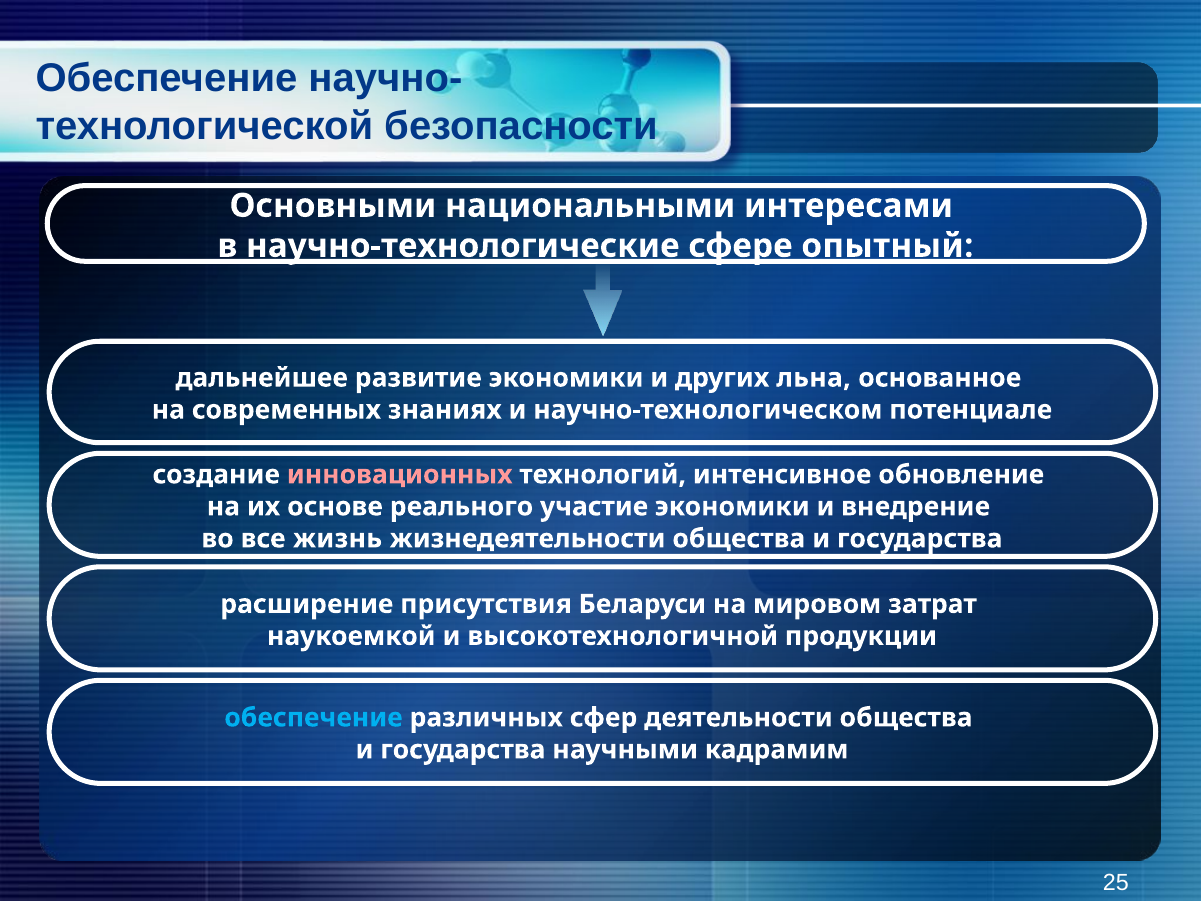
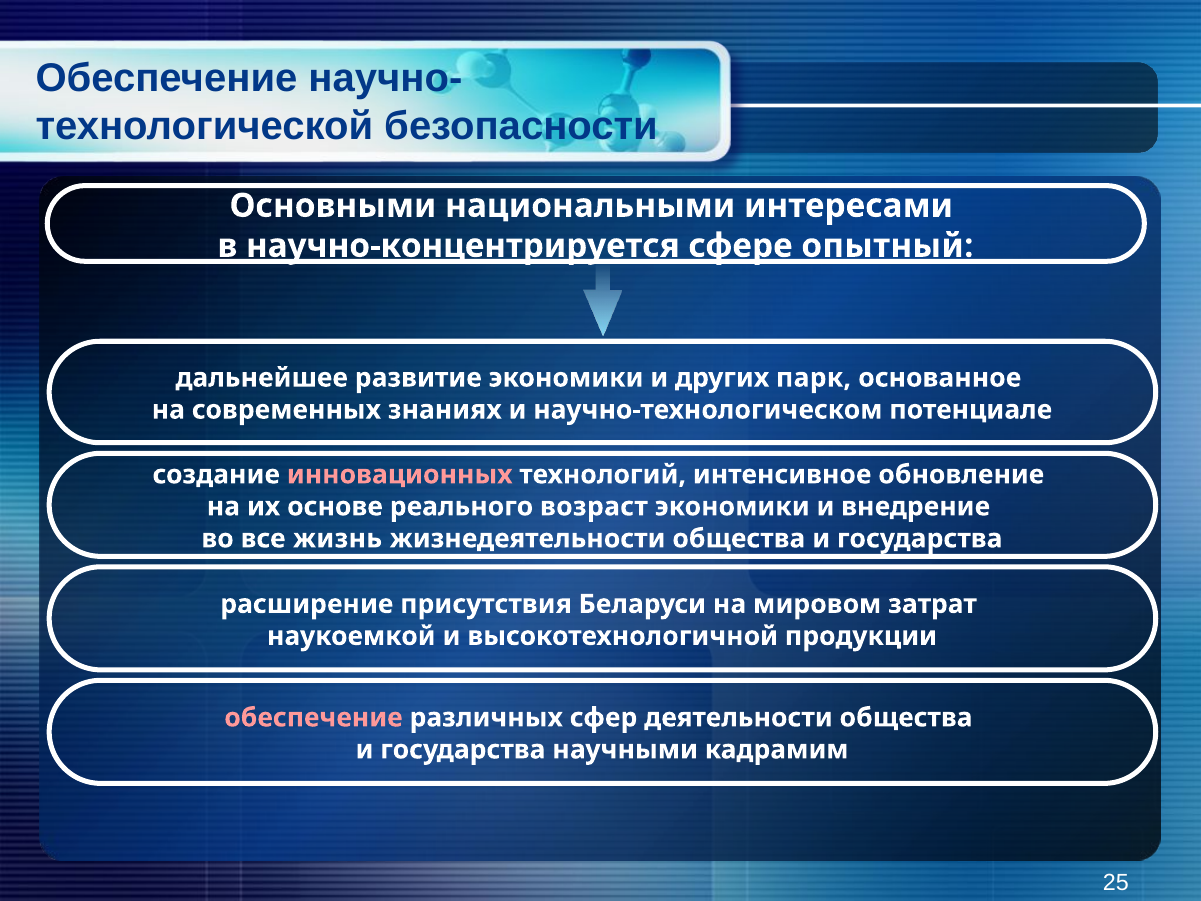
научно-технологические: научно-технологические -> научно-концентрируется (463, 246)
льна: льна -> парк (814, 378)
участие: участие -> возраст (594, 506)
обеспечение colour: light blue -> pink (313, 717)
